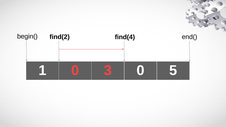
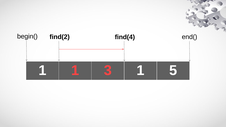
1 0: 0 -> 1 (75, 70)
3 0: 0 -> 1 (141, 70)
